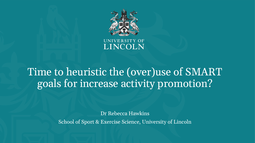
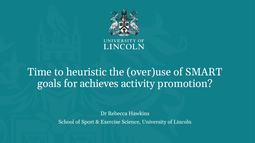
increase: increase -> achieves (99, 84)
